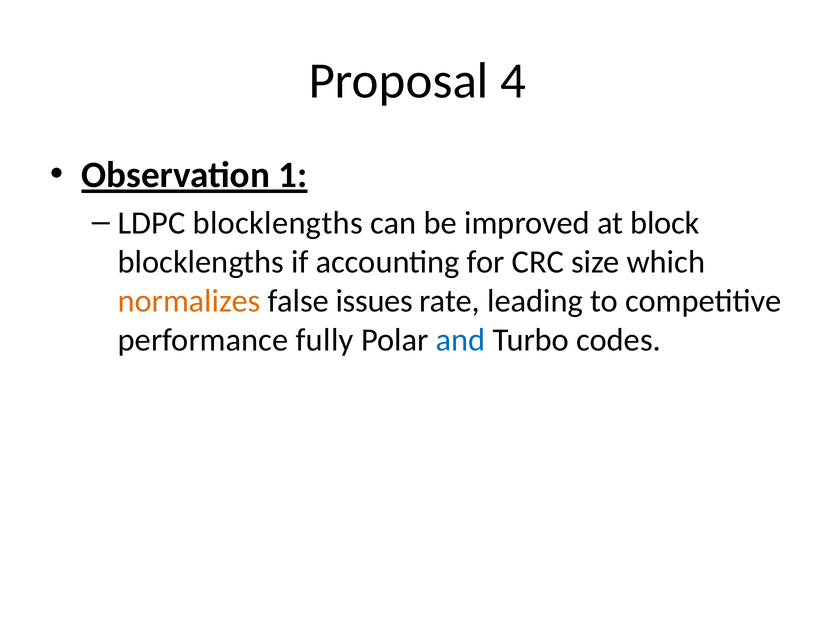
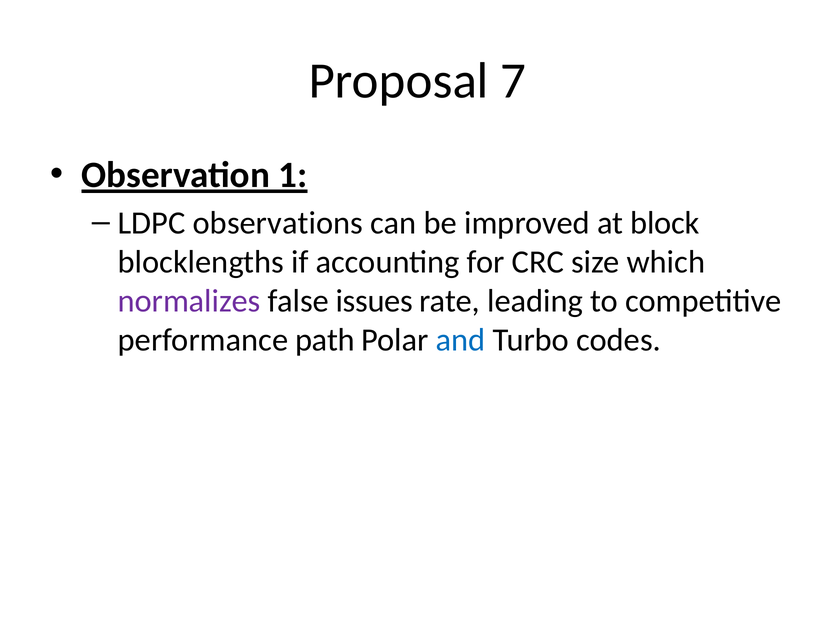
4: 4 -> 7 (513, 81)
LDPC blocklengths: blocklengths -> observations (278, 223)
normalizes colour: orange -> purple (189, 301)
fully: fully -> path (325, 340)
